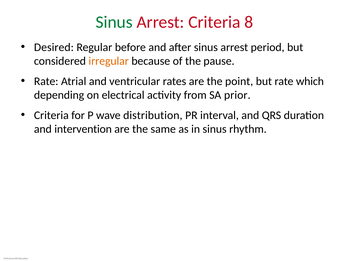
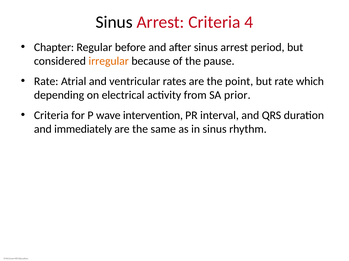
Sinus colour: green -> black (114, 22)
8: 8 -> 4 (249, 22)
Desired: Desired -> Chapter (54, 47)
distribution: distribution -> intervention (153, 116)
intervention: intervention -> immediately (83, 130)
